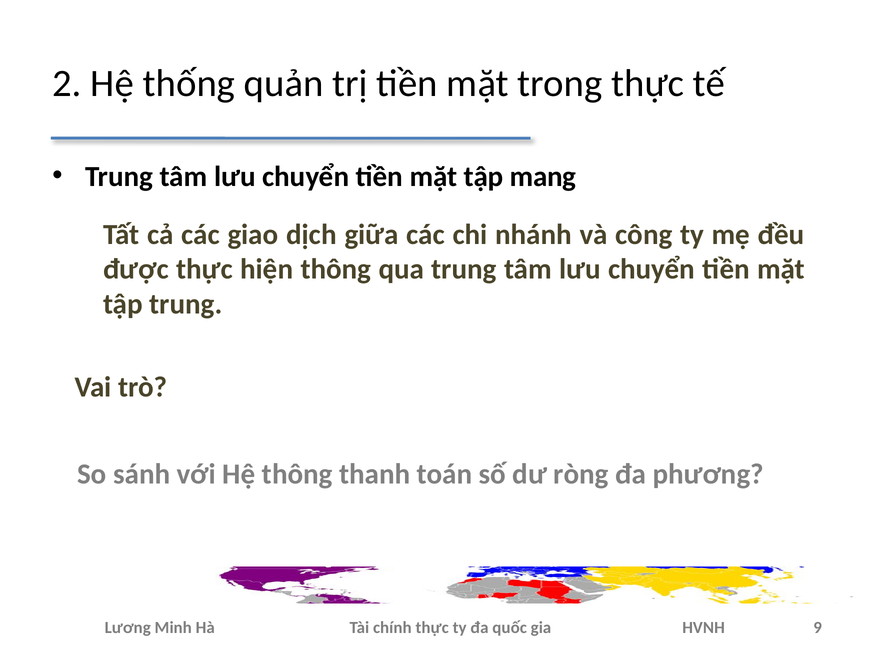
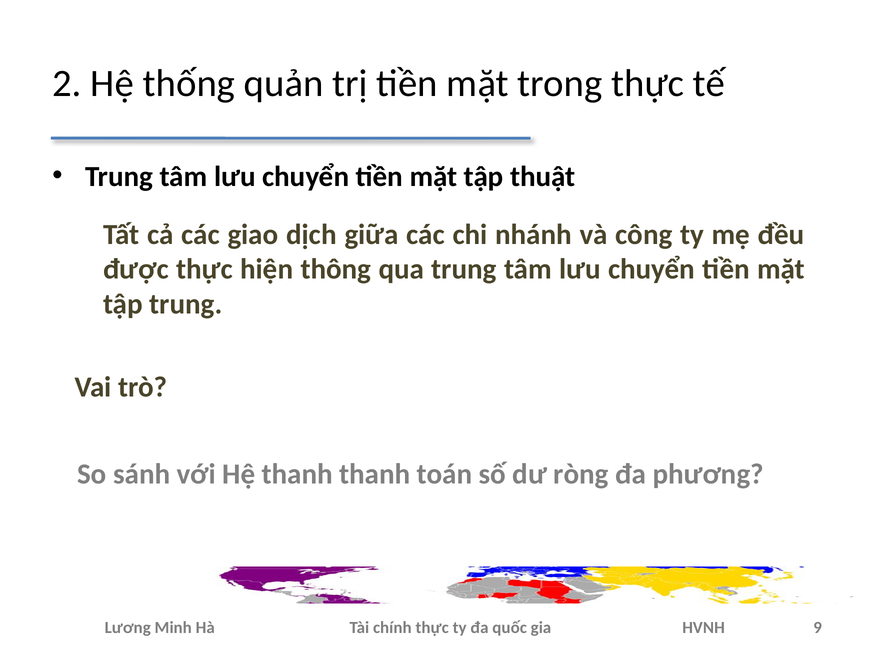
mang: mang -> thuật (543, 176)
Hệ thông: thông -> thanh (297, 474)
